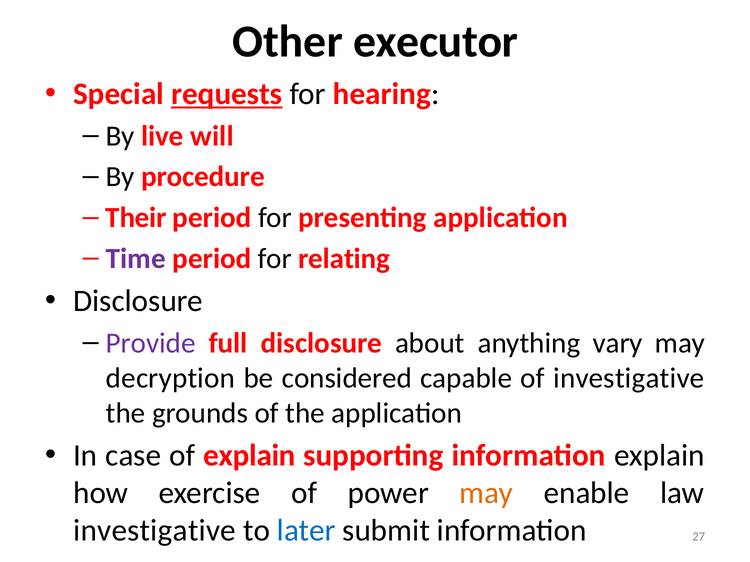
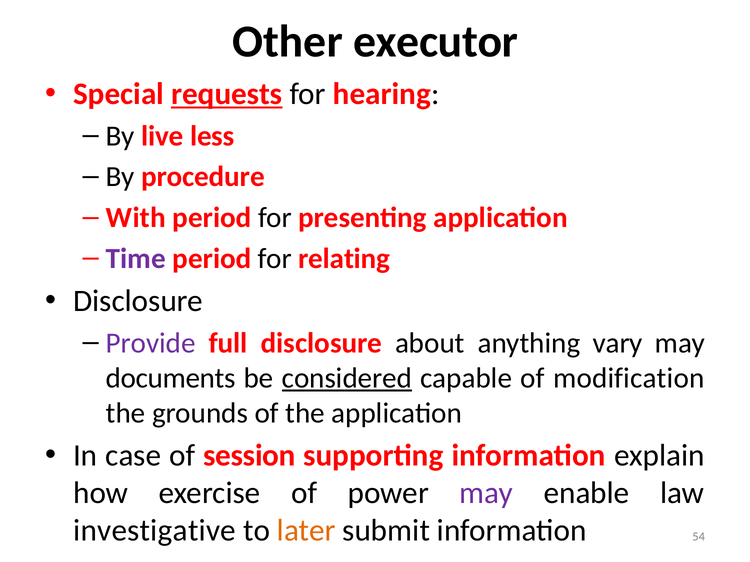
will: will -> less (212, 136)
Their: Their -> With (136, 218)
decryption: decryption -> documents (171, 378)
considered underline: none -> present (347, 378)
of investigative: investigative -> modification (629, 378)
of explain: explain -> session (250, 456)
may colour: orange -> purple (486, 493)
later colour: blue -> orange (306, 531)
27: 27 -> 54 (699, 537)
